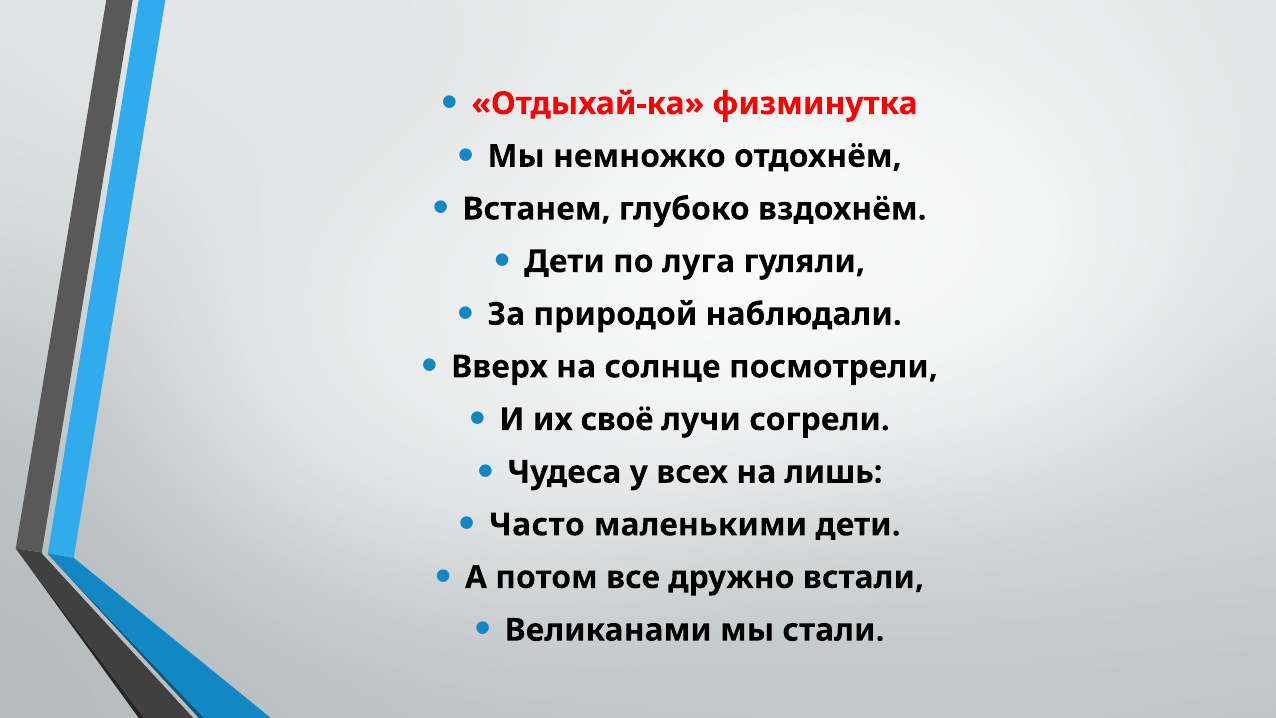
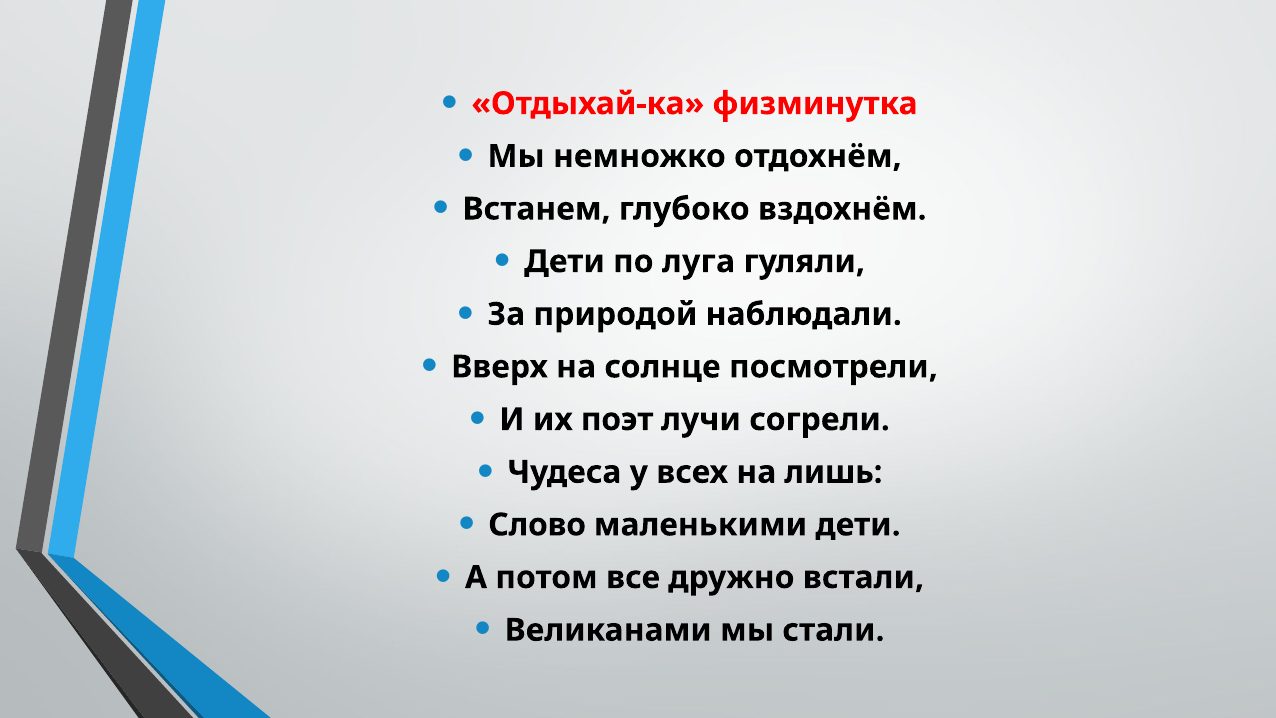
своё: своё -> поэт (617, 419)
Часто: Часто -> Слово (537, 525)
